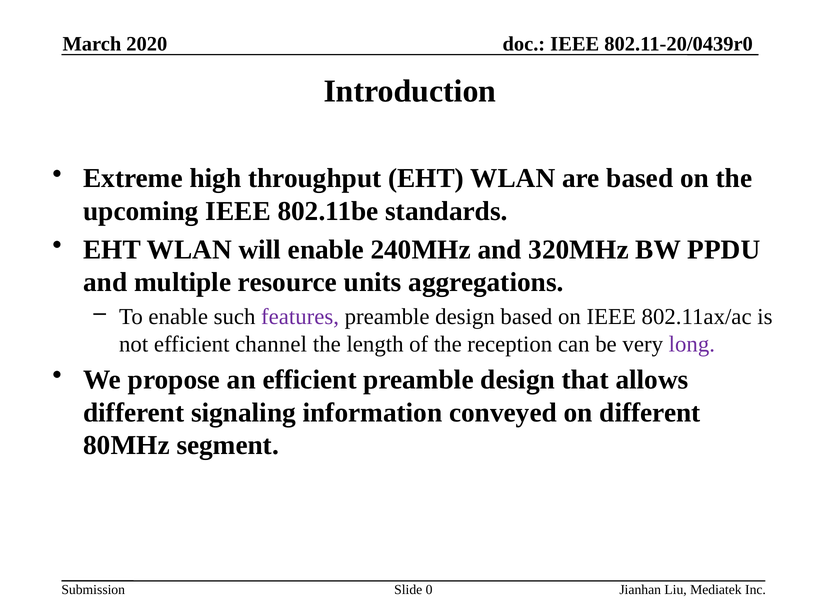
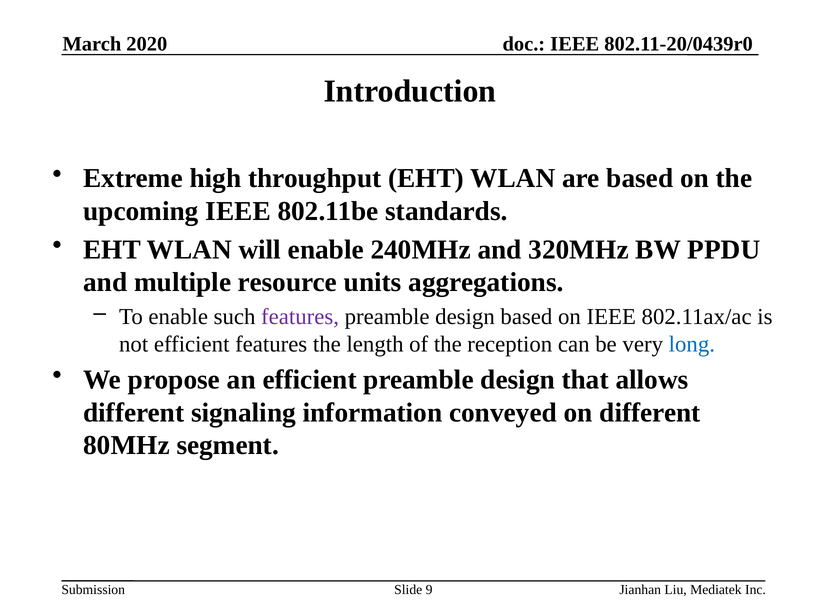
efficient channel: channel -> features (271, 344)
long colour: purple -> blue (692, 344)
0: 0 -> 9 (429, 590)
